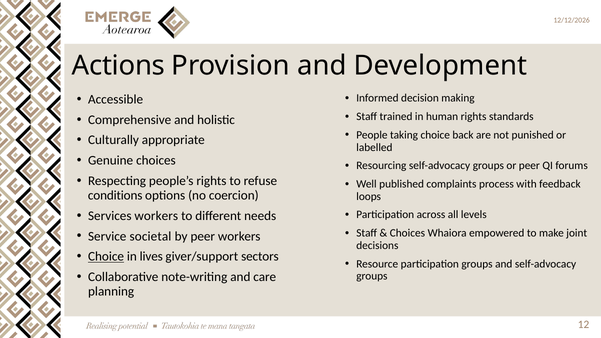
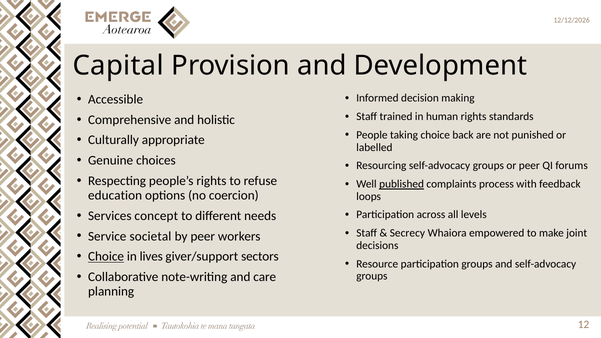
Actions: Actions -> Capital (118, 65)
published underline: none -> present (402, 184)
conditions: conditions -> education (115, 195)
Services workers: workers -> concept (156, 216)
Choices: Choices -> Secrecy (407, 233)
